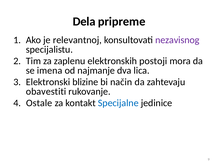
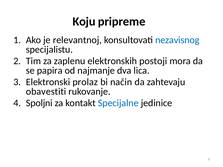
Dela: Dela -> Koju (84, 21)
nezavisnog colour: purple -> blue (177, 40)
imena: imena -> papira (50, 71)
blizine: blizine -> prolaz (85, 82)
Ostale: Ostale -> Spoljni (39, 103)
